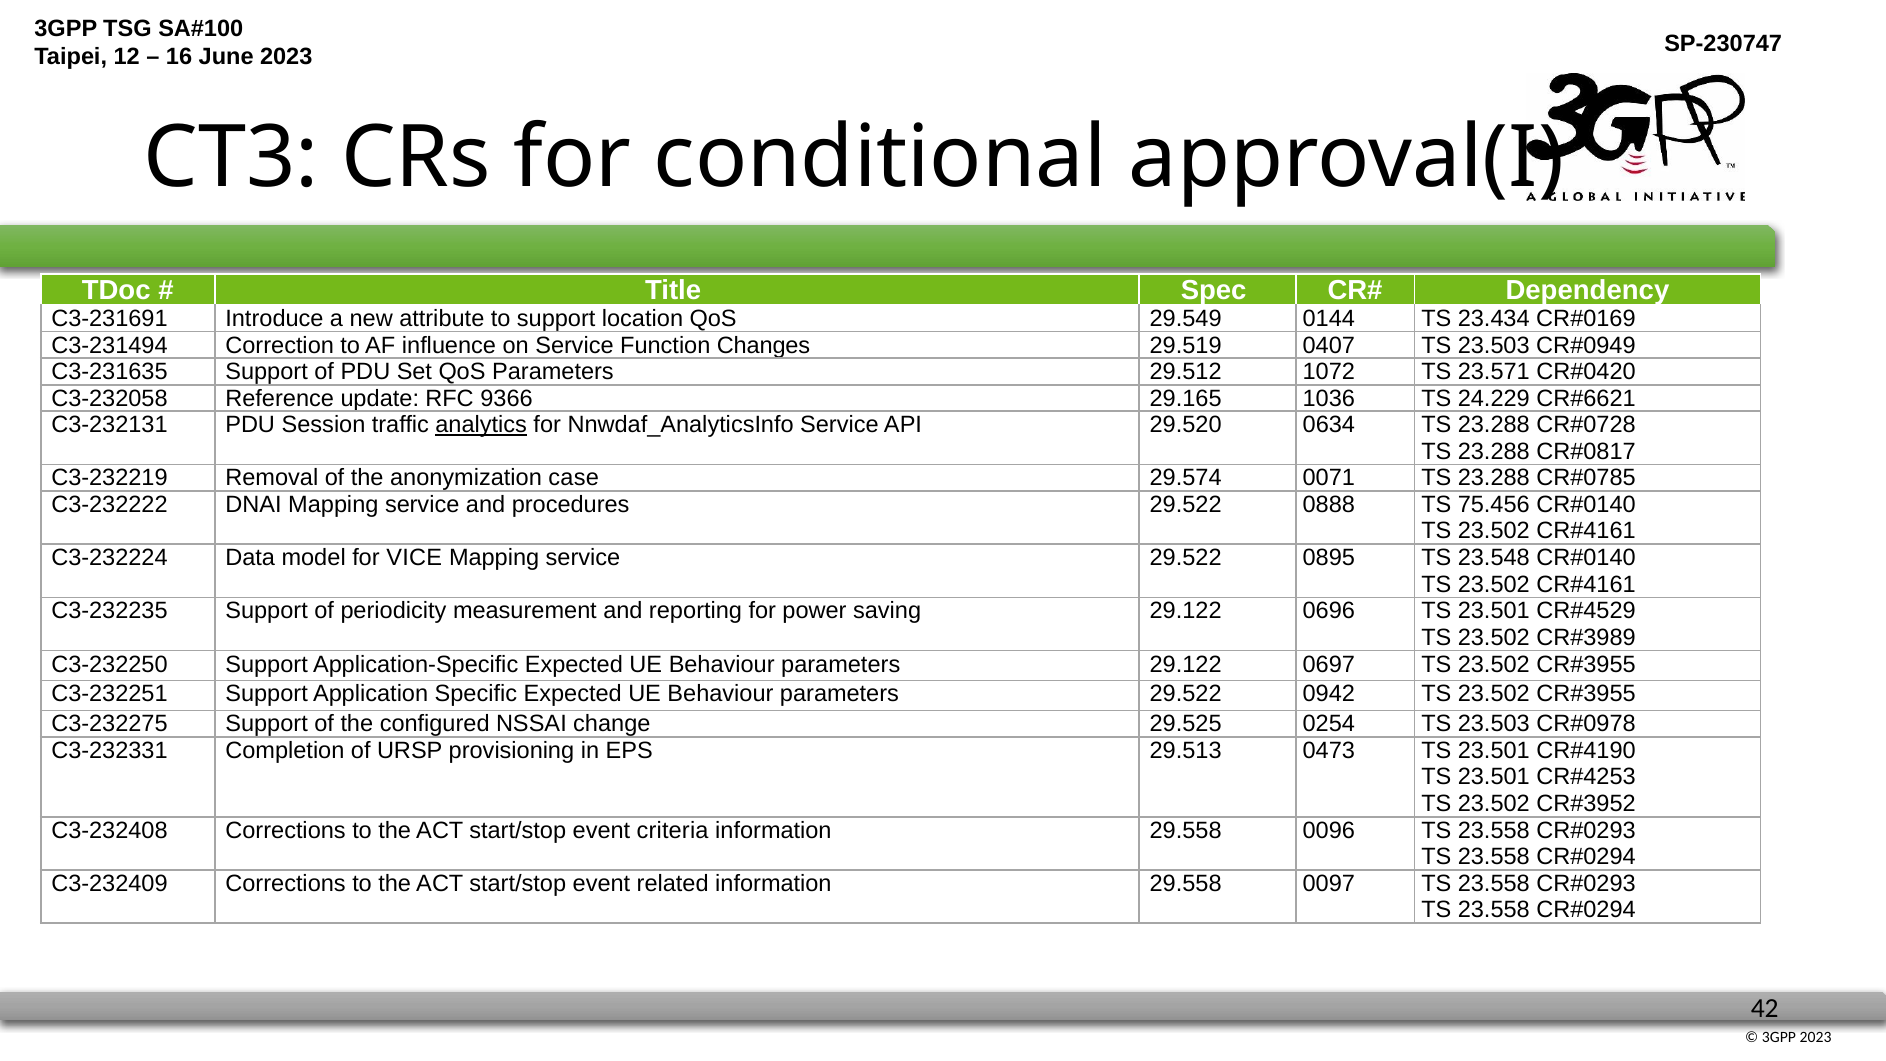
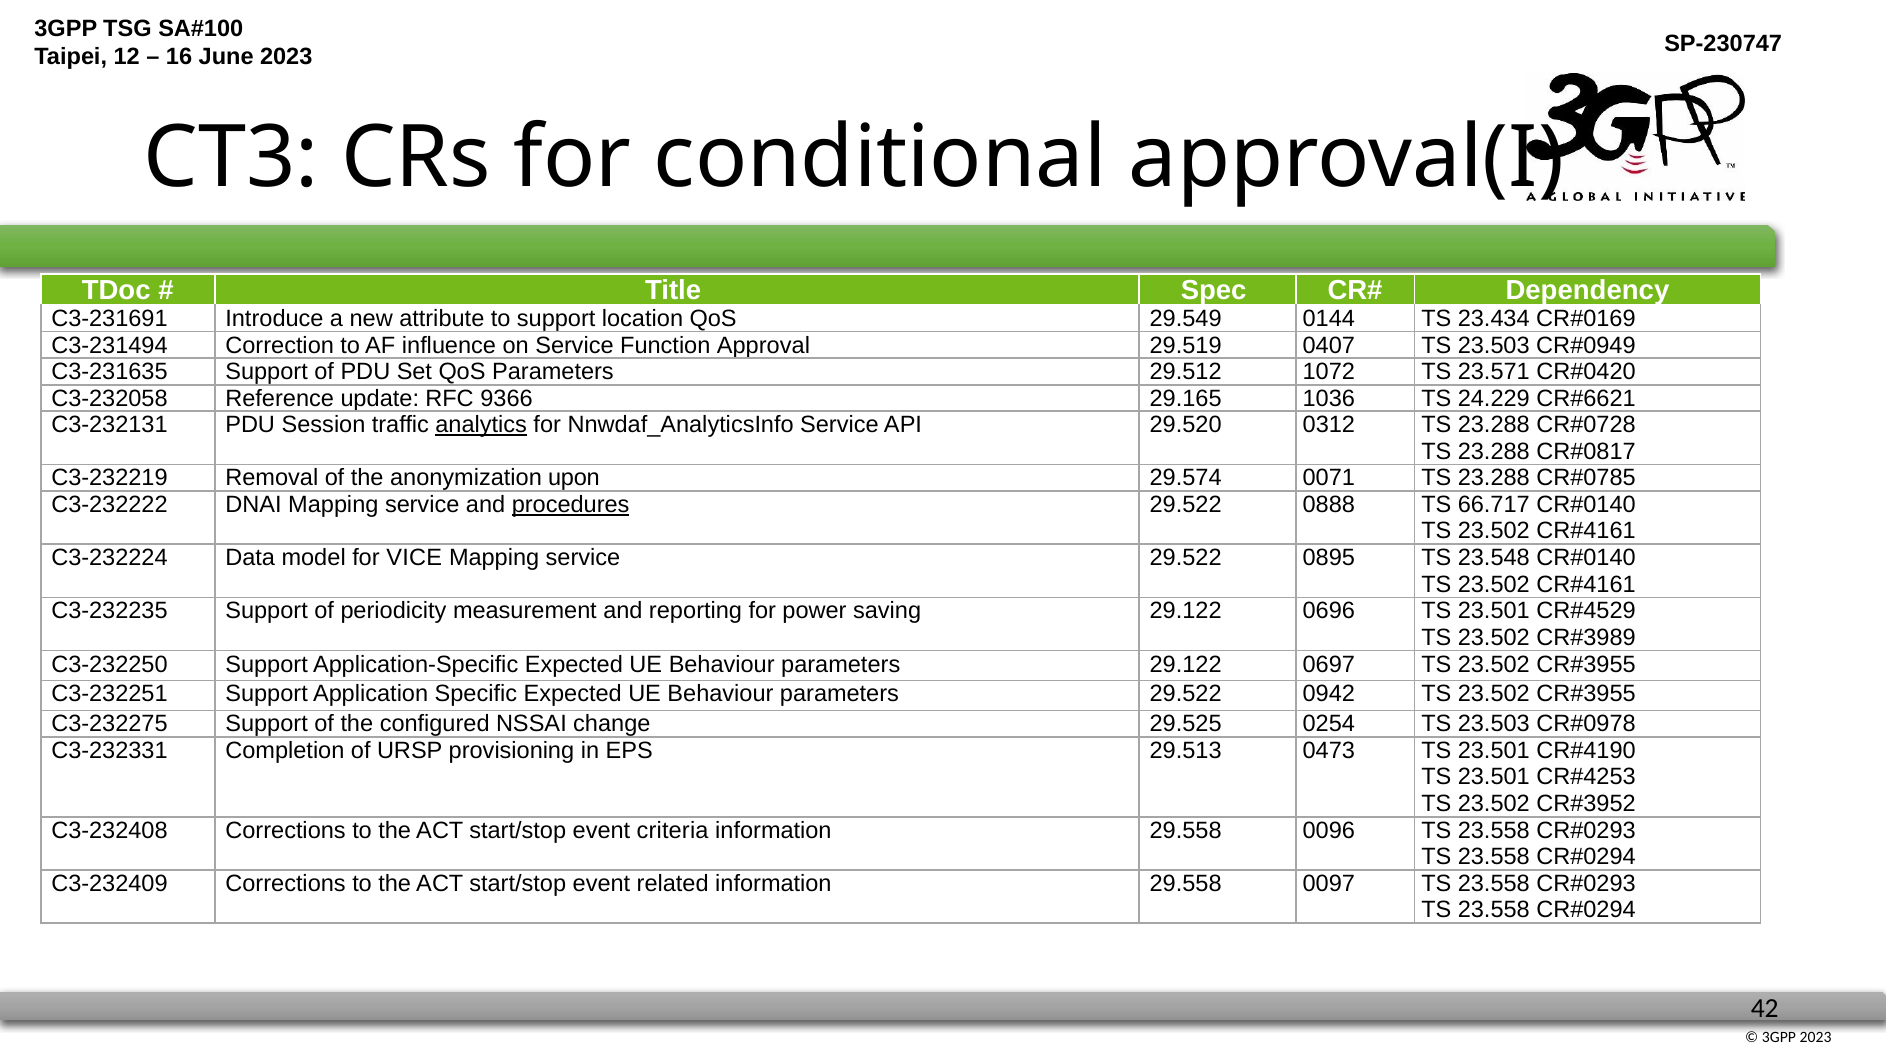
Changes: Changes -> Approval (763, 345)
0634: 0634 -> 0312 (1329, 425)
case: case -> upon (574, 478)
procedures underline: none -> present (571, 505)
75.456: 75.456 -> 66.717 (1494, 505)
